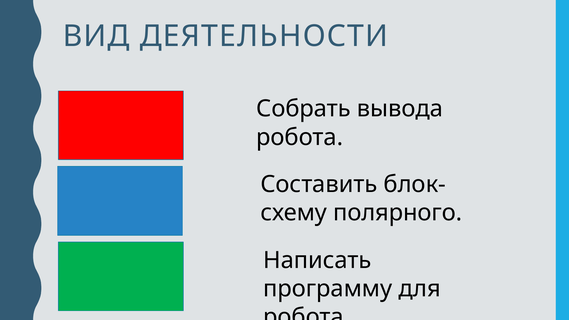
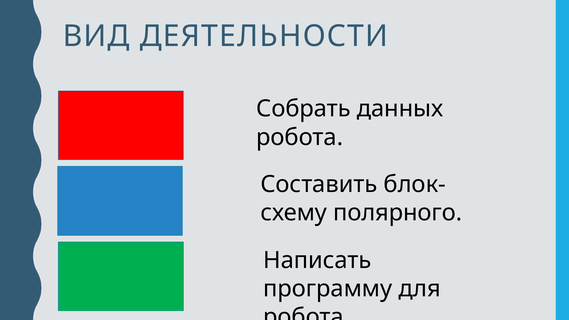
вывода: вывода -> данных (400, 109)
